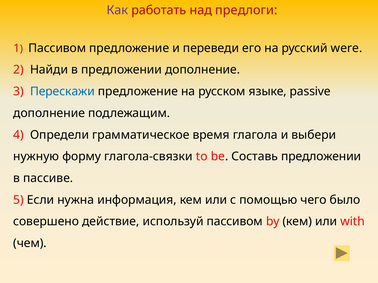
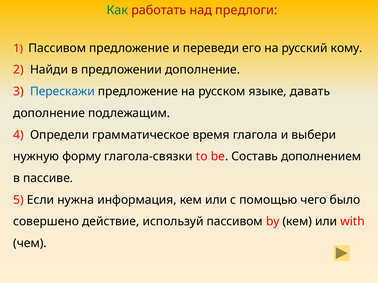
Как colour: purple -> green (117, 10)
were: were -> кому (347, 48)
passive: passive -> давать (310, 92)
Составь предложении: предложении -> дополнением (321, 157)
